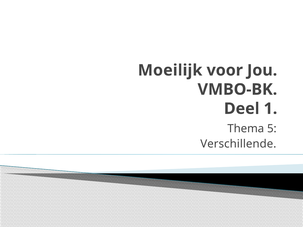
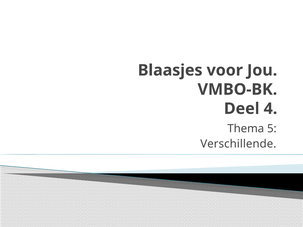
Moeilijk: Moeilijk -> Blaasjes (170, 70)
1: 1 -> 4 (270, 109)
